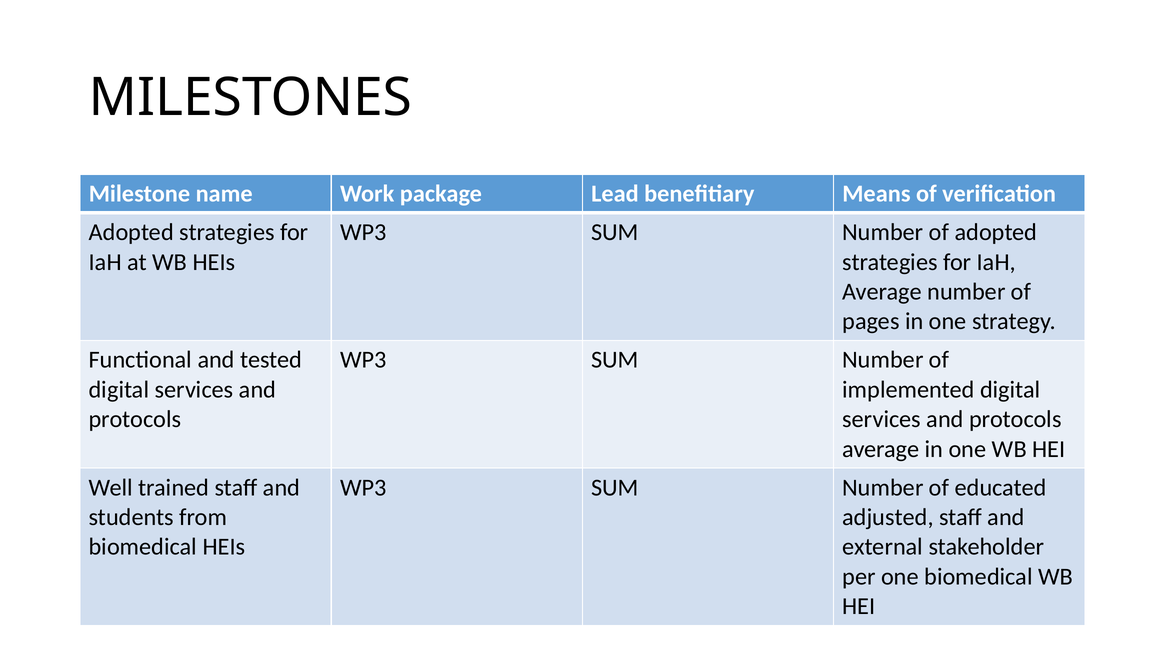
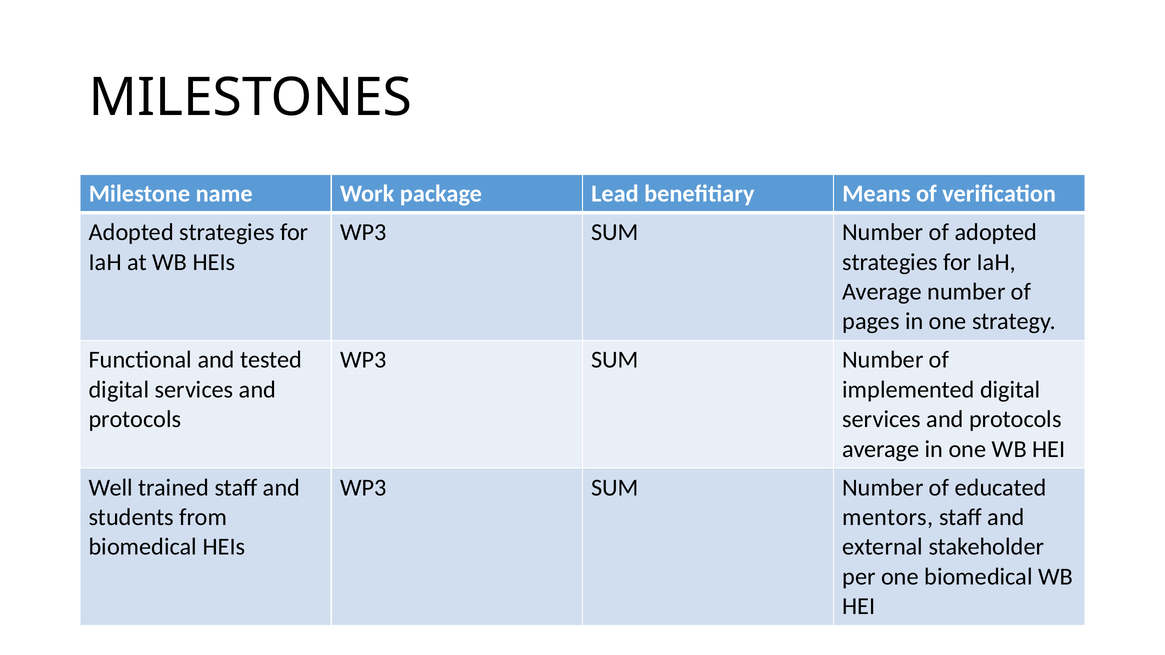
adjusted: adjusted -> mentors (888, 517)
